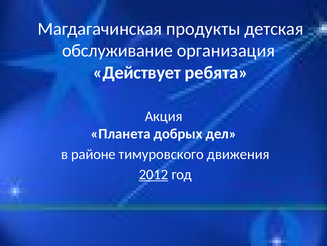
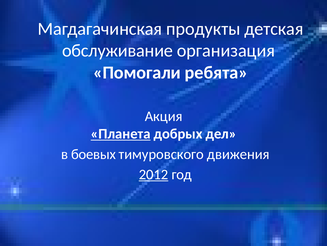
Действует: Действует -> Помогали (137, 72)
Планета underline: none -> present (121, 133)
районе: районе -> боевых (93, 154)
